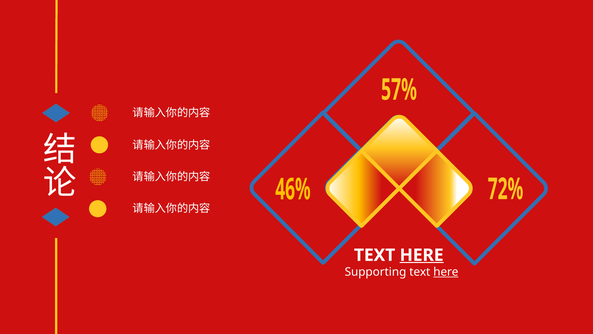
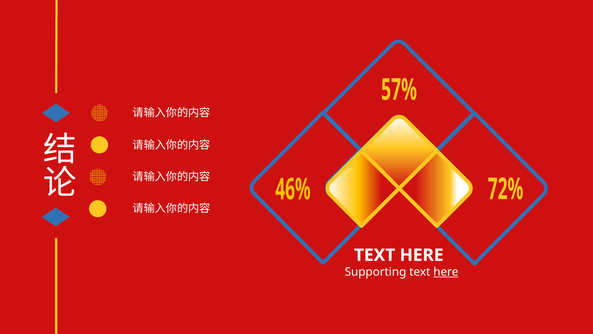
HERE underline: present -> none (422, 255)
